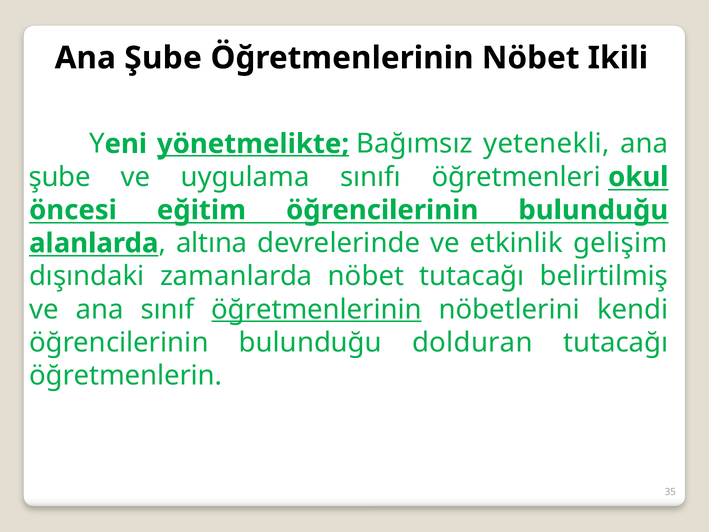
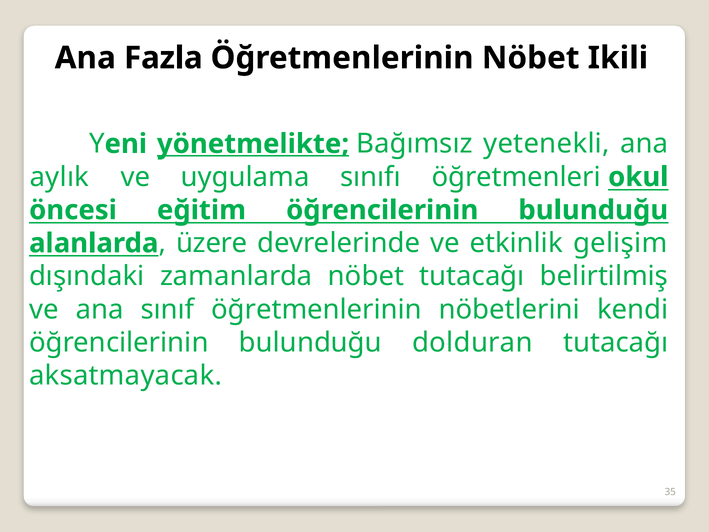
Şube: Şube -> Fazla (163, 58)
şube: şube -> aylık (59, 177)
altına: altına -> üzere (212, 243)
öğretmenlerinin underline: present -> none (317, 309)
öğretmenlerin: öğretmenlerin -> aksatmayacak (126, 376)
